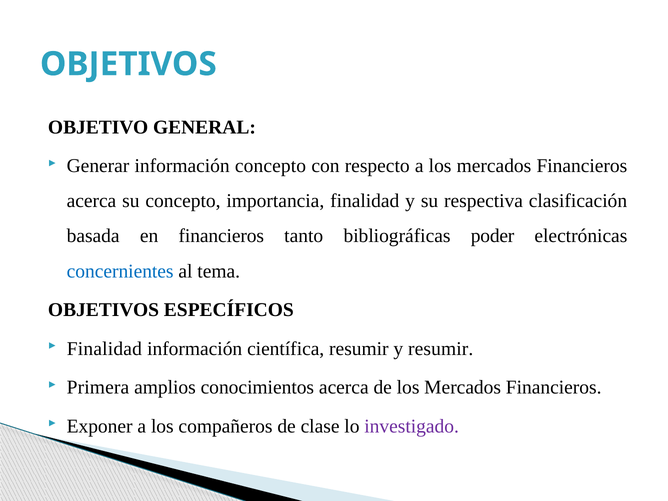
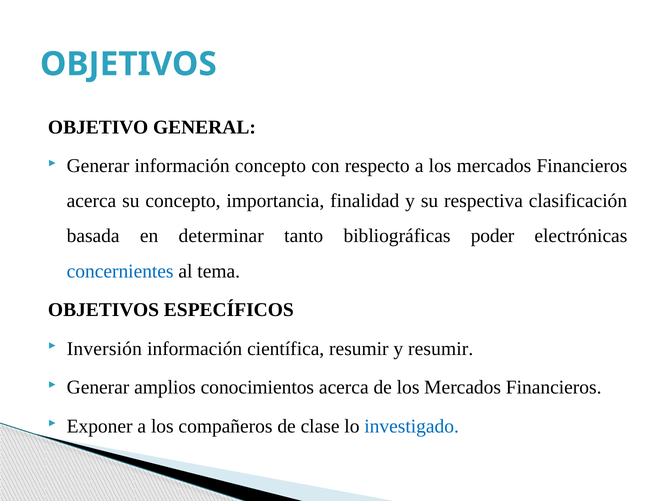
en financieros: financieros -> determinar (221, 236)
Finalidad: Finalidad -> Inversión (104, 349)
Primera: Primera -> Generar (98, 387)
investigado colour: purple -> blue (412, 426)
